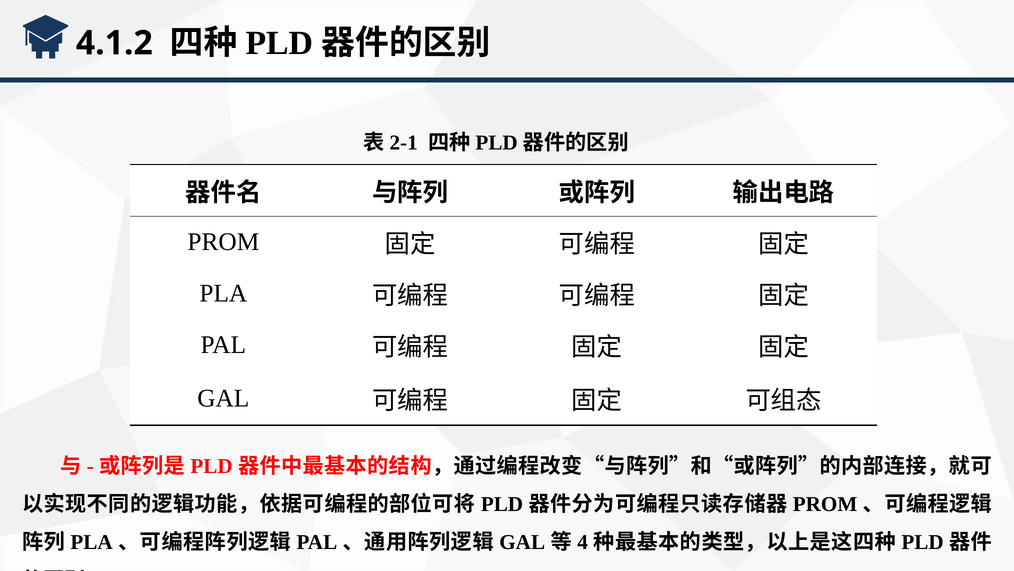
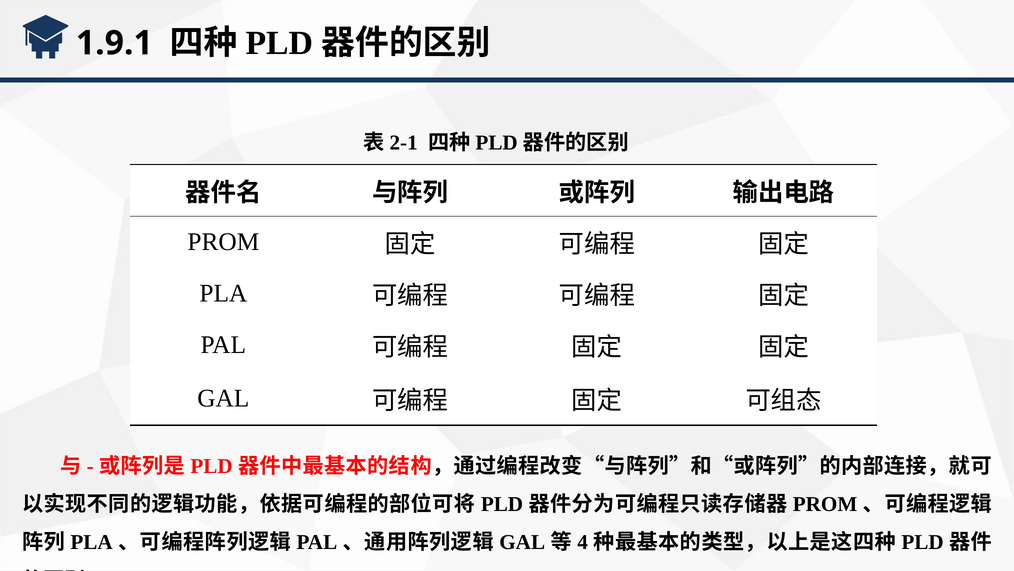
4.1.2: 4.1.2 -> 1.9.1 (114, 43)
